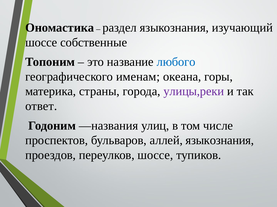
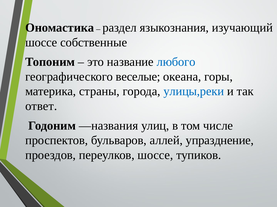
именам: именам -> веселые (138, 77)
улицы,реки colour: purple -> blue (194, 92)
аллей языкознания: языкознания -> упразднение (220, 141)
